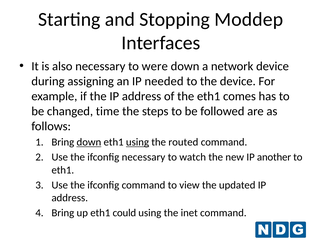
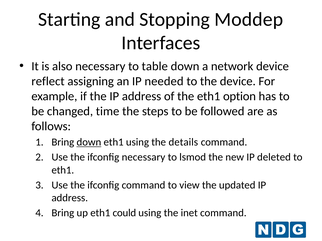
were: were -> table (155, 66)
during: during -> reflect (48, 81)
comes: comes -> option (240, 96)
using underline: present -> none (137, 142)
routed: routed -> details (183, 142)
watch: watch -> lsmod (193, 157)
another: another -> deleted (274, 157)
